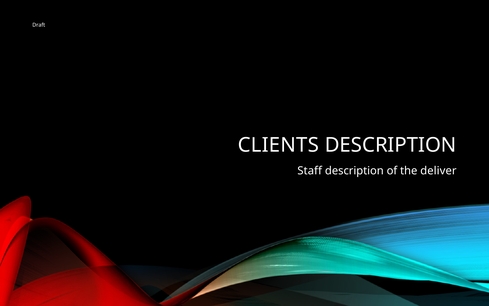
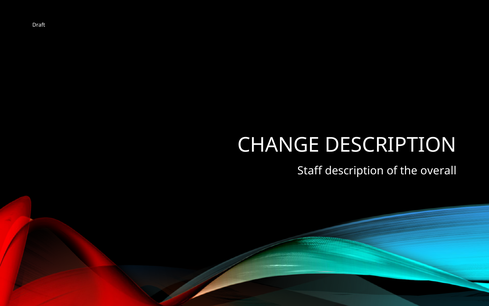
CLIENTS: CLIENTS -> CHANGE (279, 145)
deliver: deliver -> overall (438, 171)
